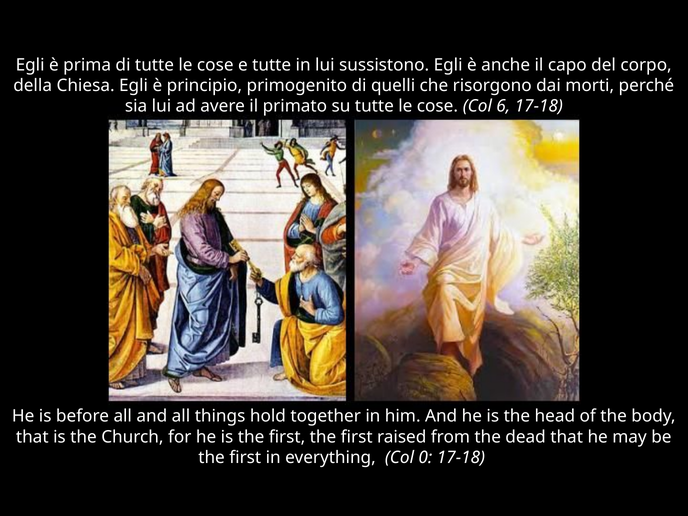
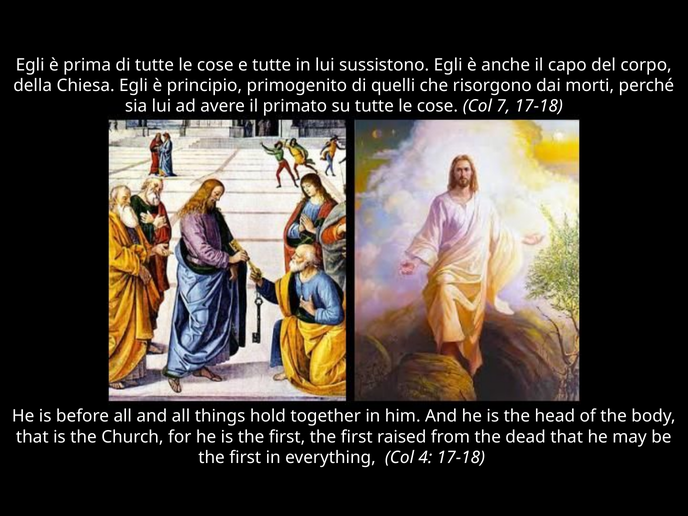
6: 6 -> 7 (503, 106)
0: 0 -> 4 (425, 458)
